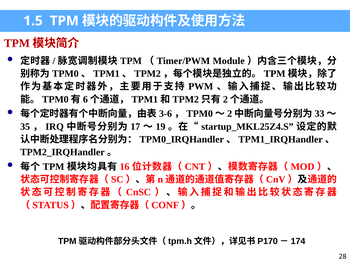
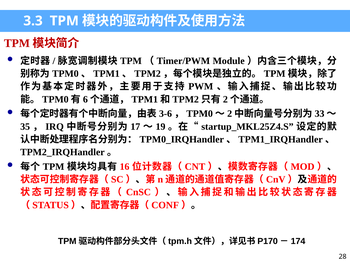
1.5: 1.5 -> 3.3 (33, 21)
